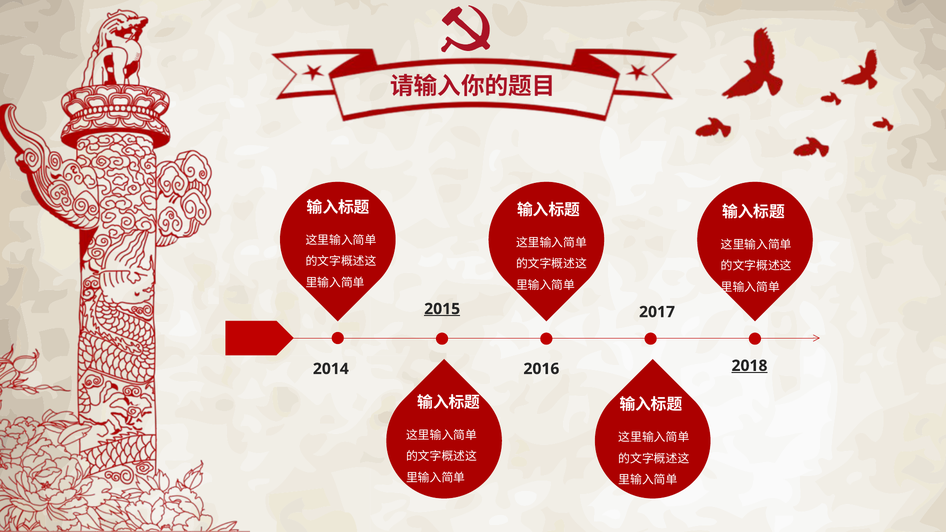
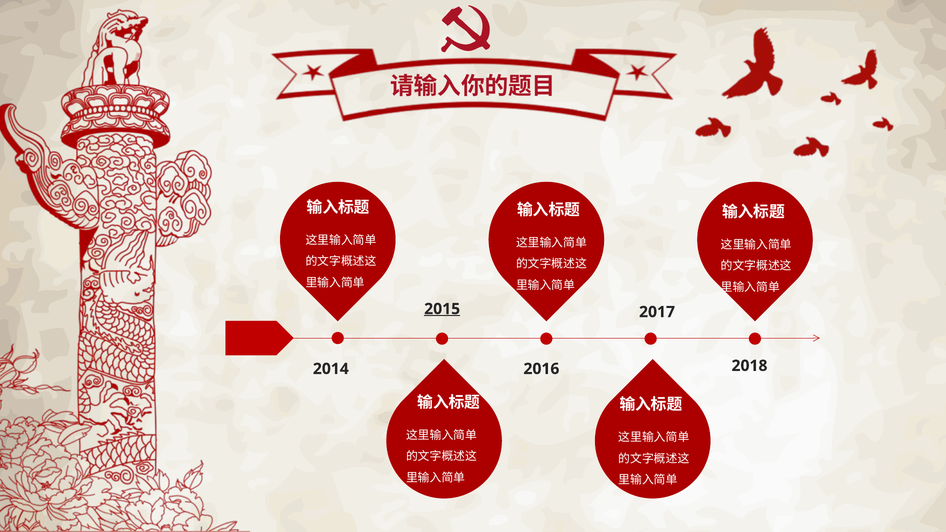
2018 underline: present -> none (749, 366)
